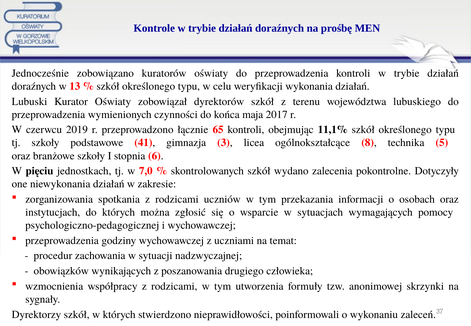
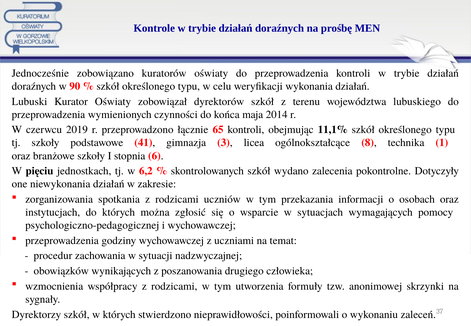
13: 13 -> 90 (75, 86)
2017: 2017 -> 2014 (277, 115)
5: 5 -> 1 (442, 143)
7,0: 7,0 -> 6,2 (146, 171)
